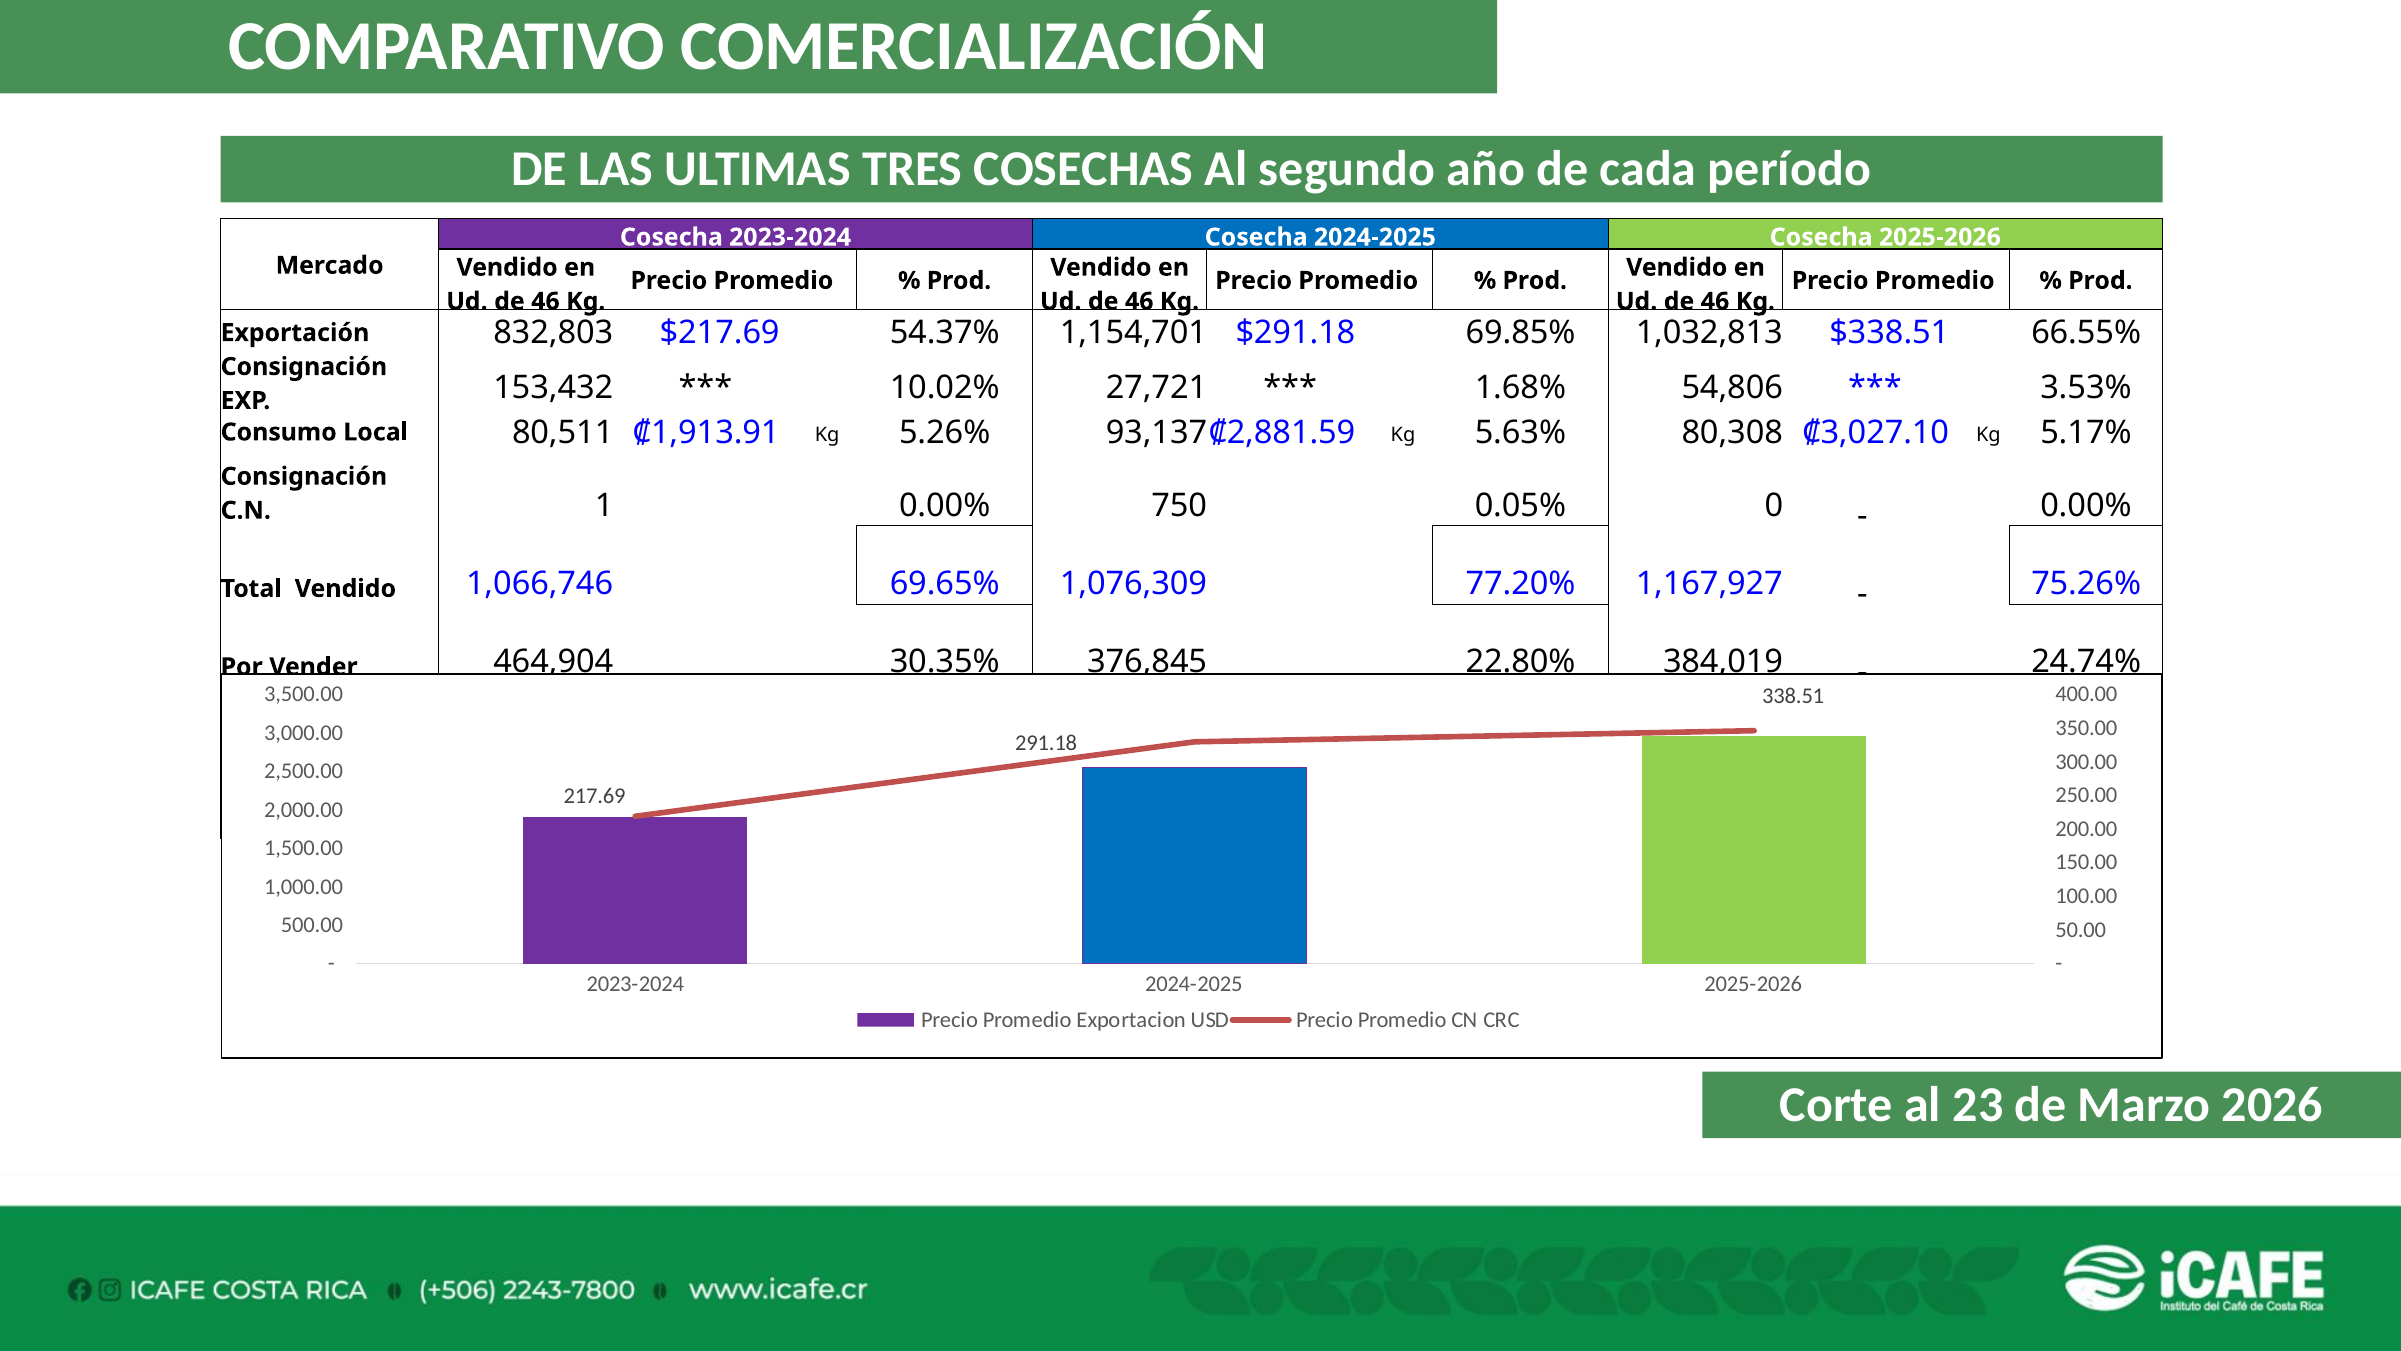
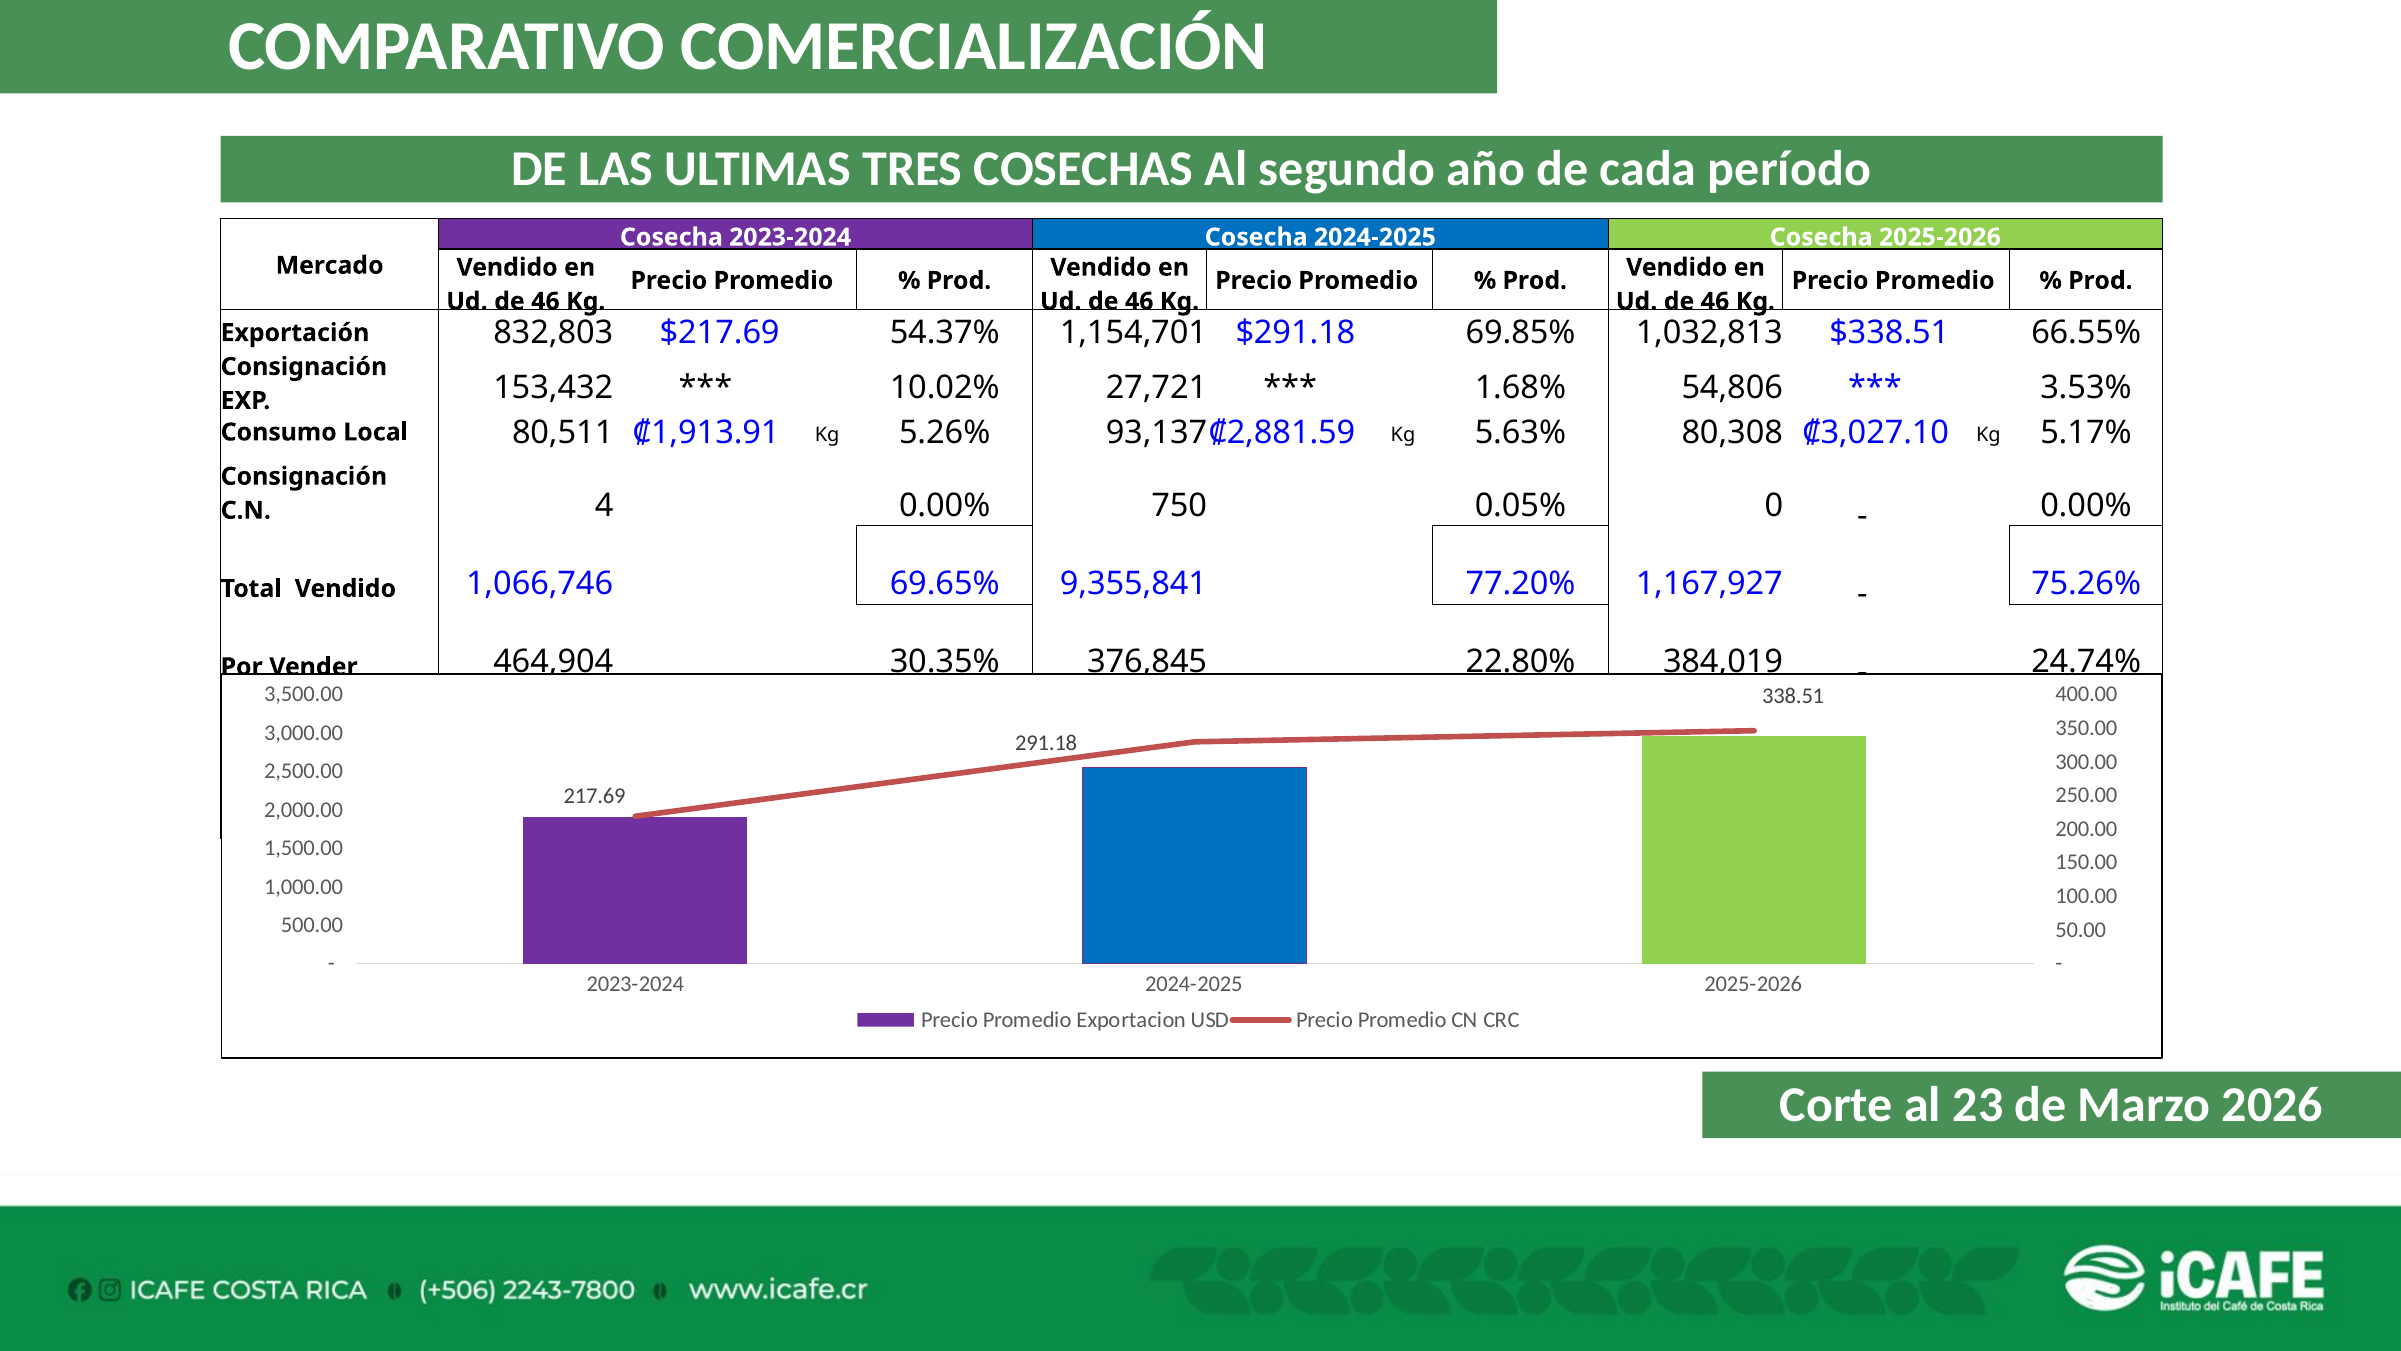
1: 1 -> 4 (604, 505)
1,076,309: 1,076,309 -> 9,355,841 (1134, 584)
